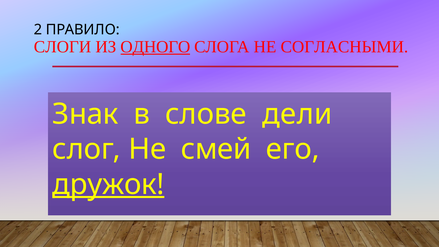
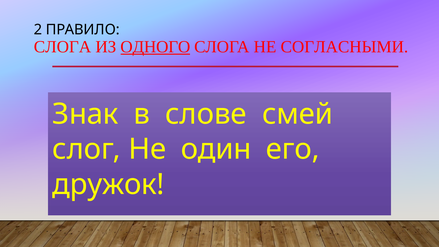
СЛОГИ: СЛОГИ -> СЛОГА (62, 47)
дели: дели -> смей (298, 114)
смей: смей -> один (216, 149)
дружок underline: present -> none (108, 184)
